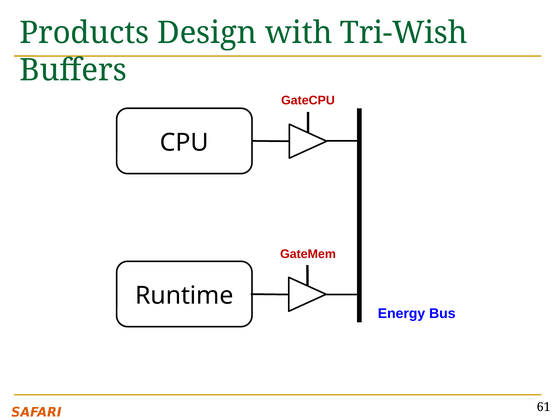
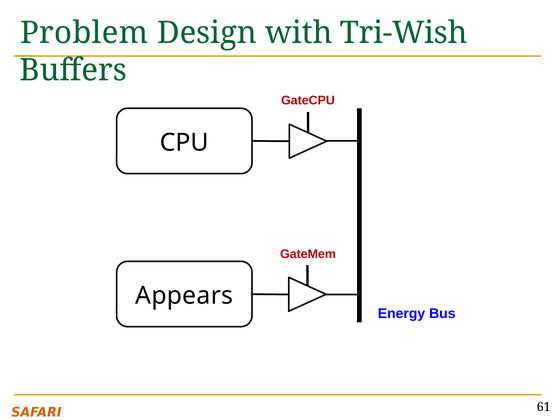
Products: Products -> Problem (84, 33)
Runtime: Runtime -> Appears (184, 296)
